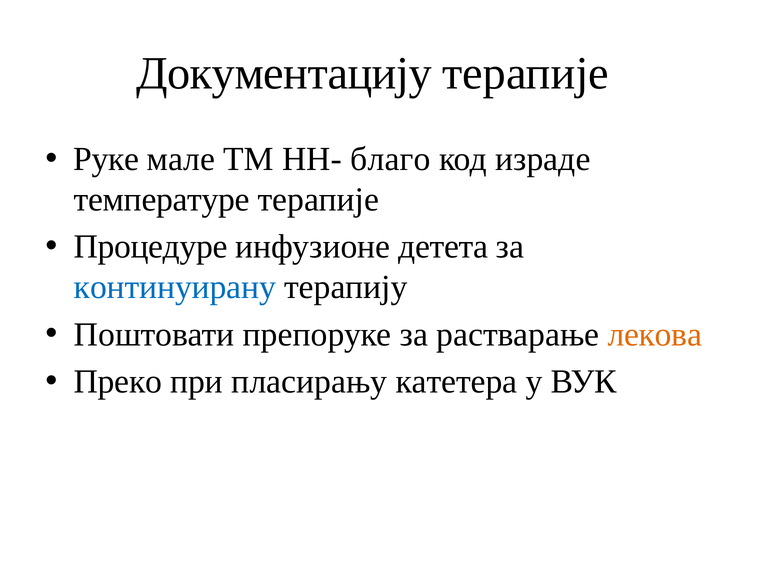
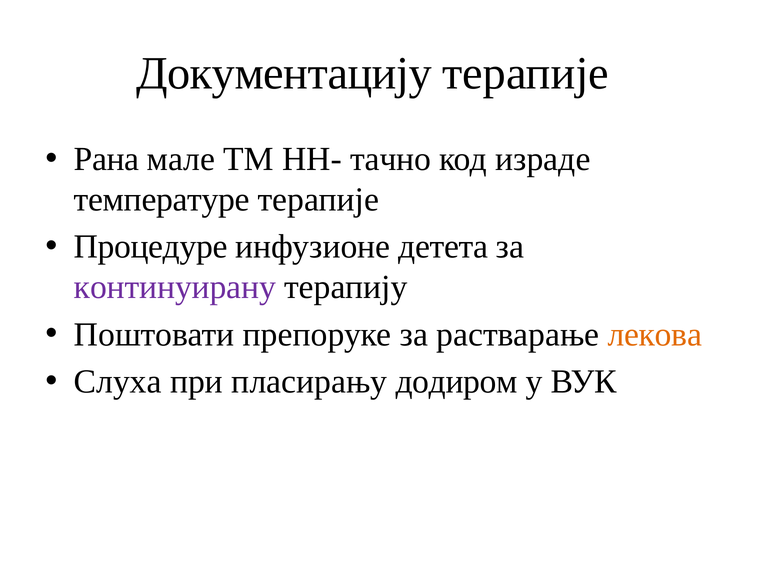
Руке: Руке -> Рана (106, 159)
благо: благо -> тачно (391, 159)
континуирану colour: blue -> purple (175, 287)
Преко: Преко -> Слуха (118, 381)
катетера: катетера -> додиром (457, 381)
